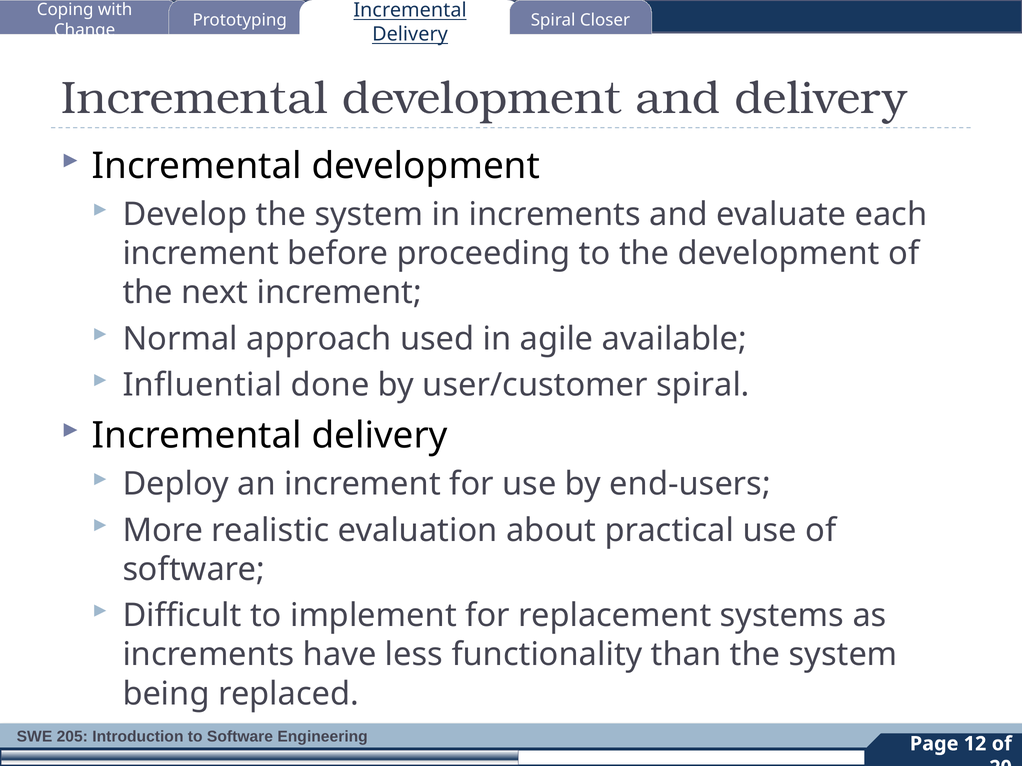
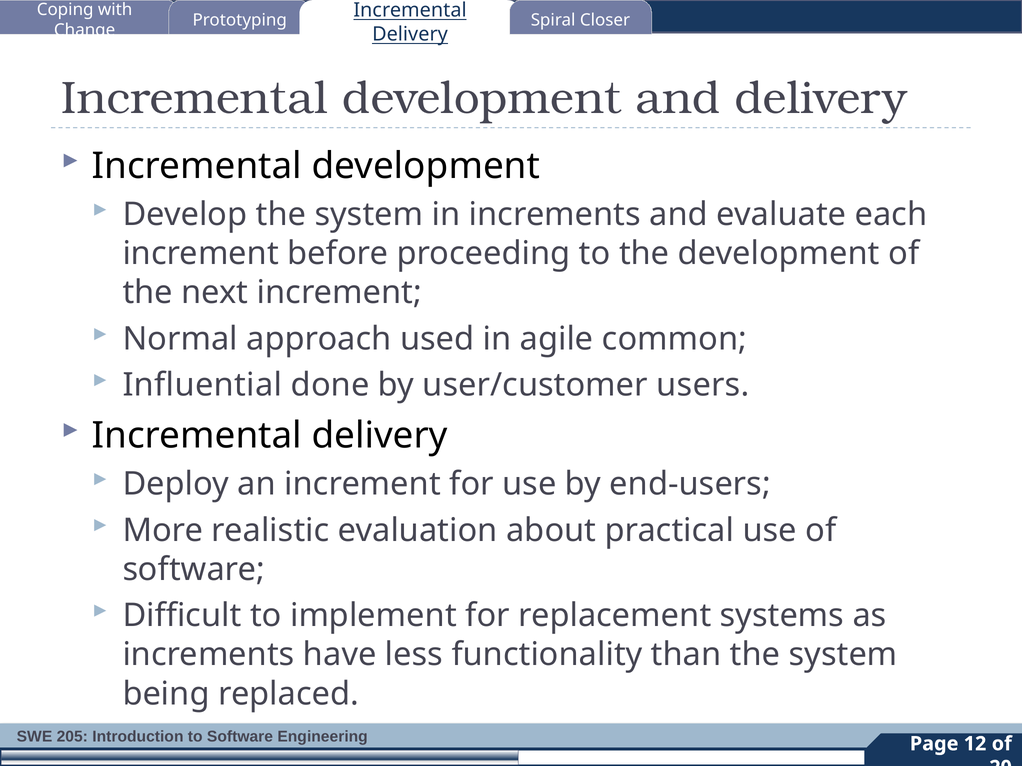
available: available -> common (675, 339)
user/customer spiral: spiral -> users (703, 385)
